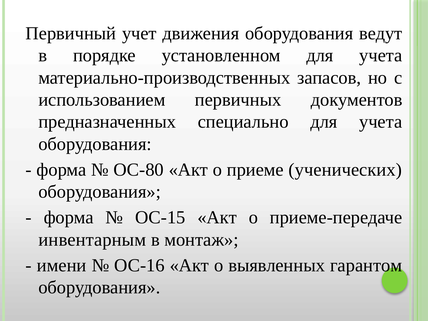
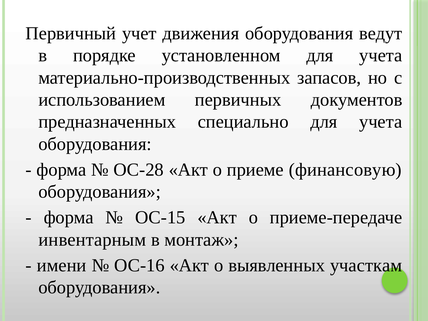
ОС-80: ОС-80 -> ОС-28 (139, 170)
ученических: ученических -> финансовую (345, 170)
гарантом: гарантом -> участкам (366, 265)
